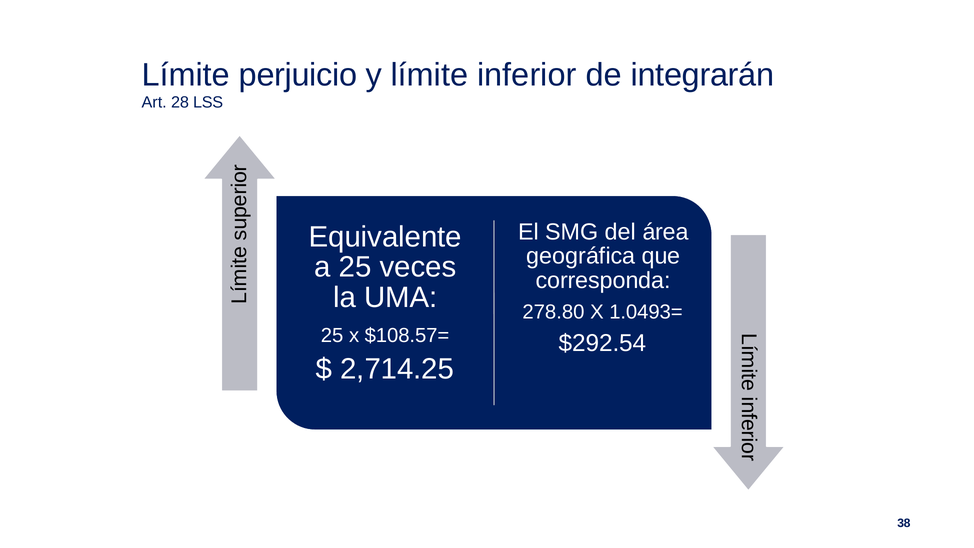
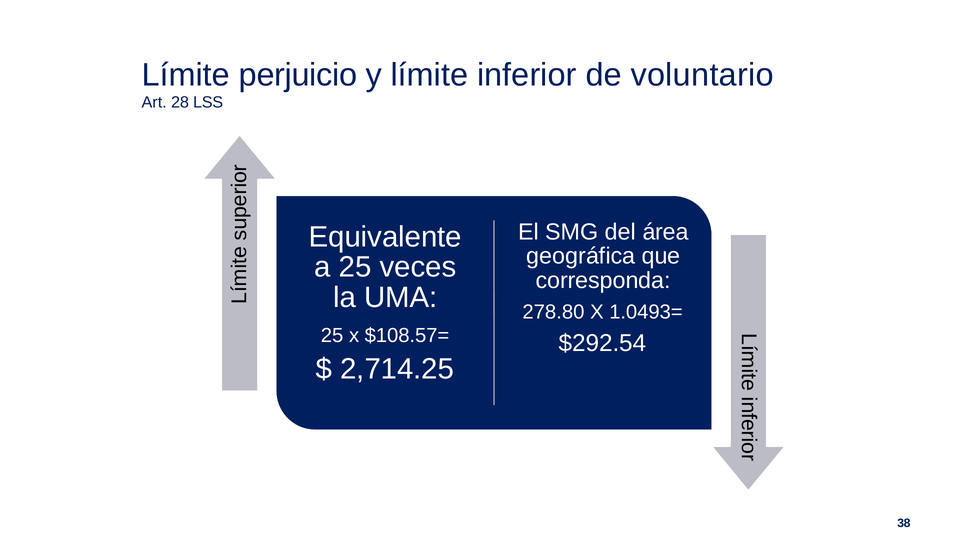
integrarán: integrarán -> voluntario (702, 75)
